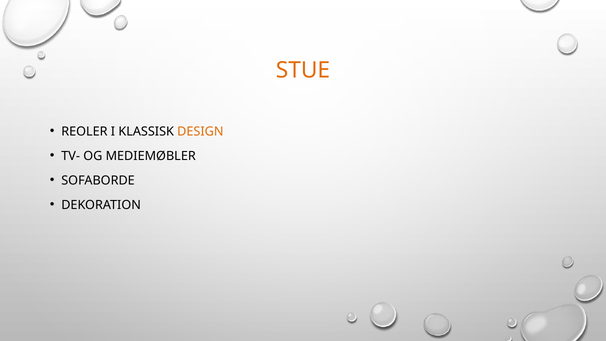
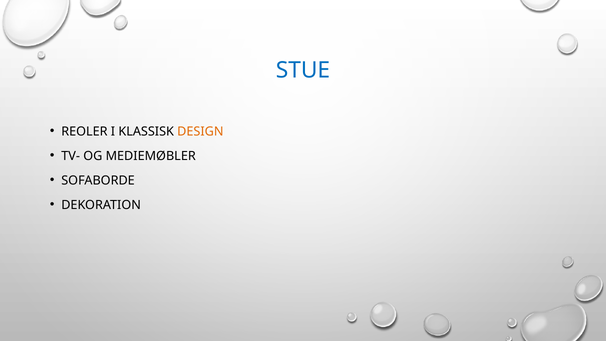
STUE colour: orange -> blue (303, 70)
